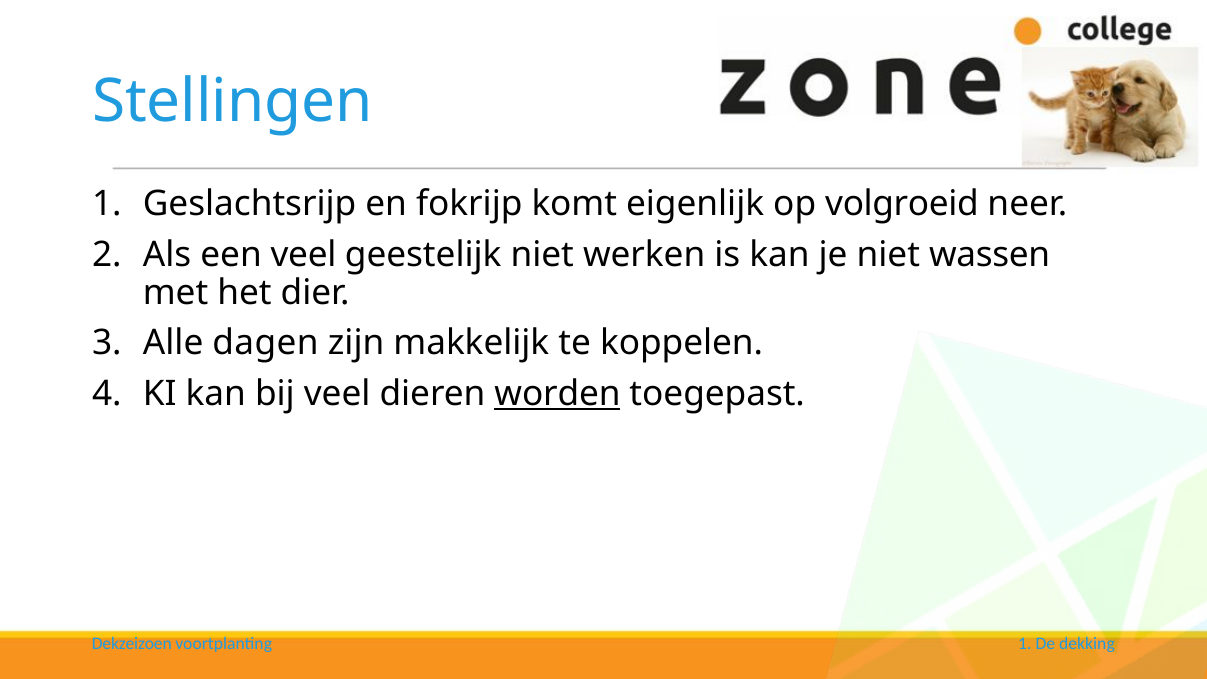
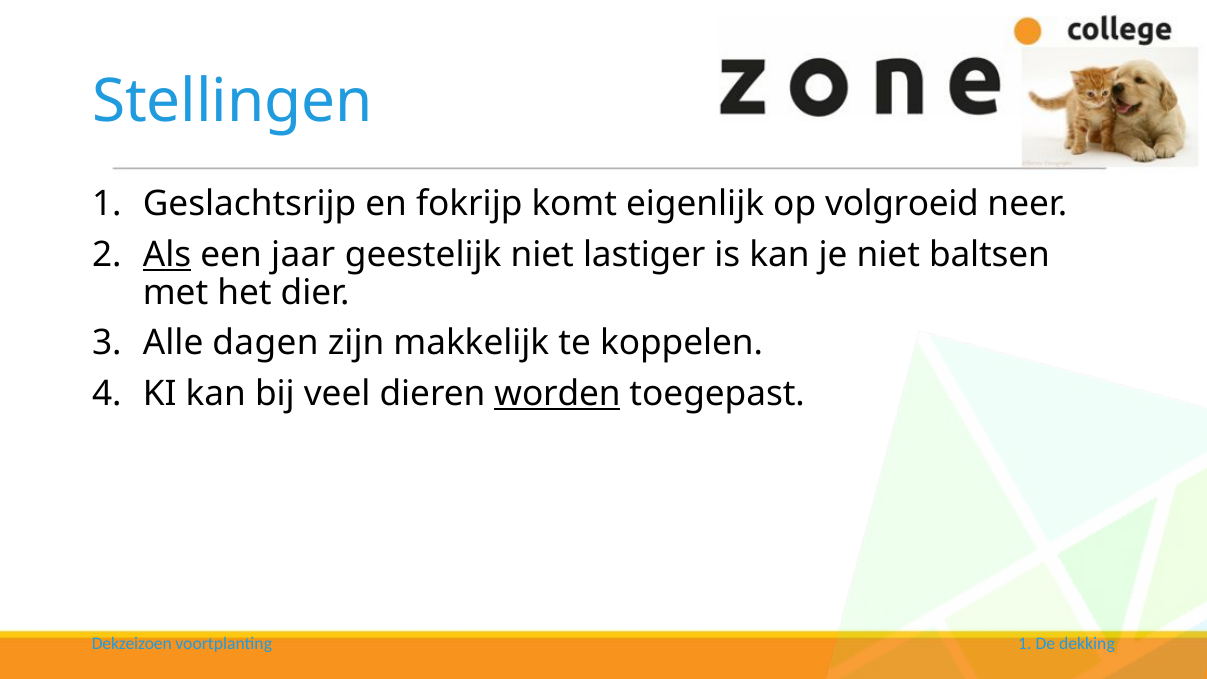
Als underline: none -> present (167, 255)
een veel: veel -> jaar (303, 255)
werken: werken -> lastiger (644, 255)
wassen: wassen -> baltsen (989, 255)
